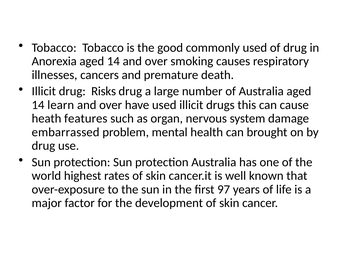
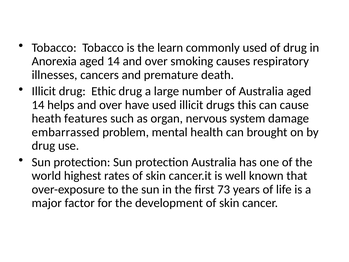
good: good -> learn (170, 48)
Risks: Risks -> Ethic (104, 91)
learn: learn -> helps (61, 105)
97: 97 -> 73 (224, 189)
